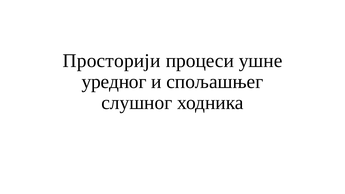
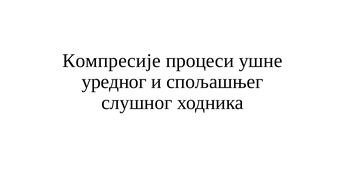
Просторији: Просторији -> Компресије (112, 61)
